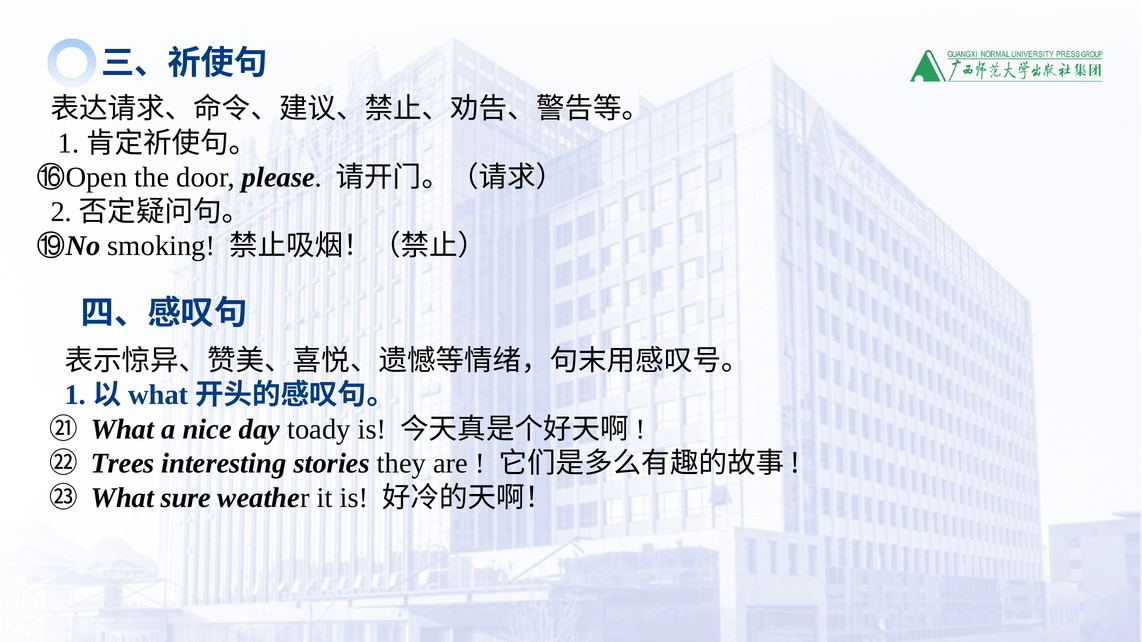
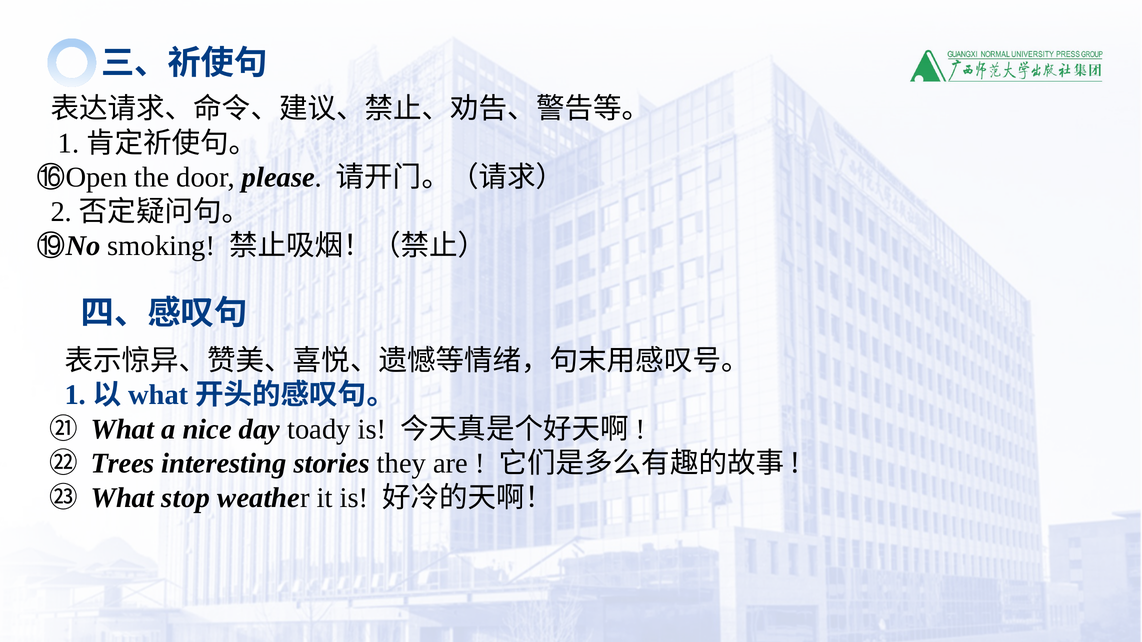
sure: sure -> stop (186, 498)
